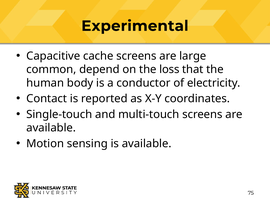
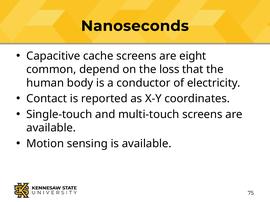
Experimental: Experimental -> Nanoseconds (135, 26)
large: large -> eight (193, 56)
